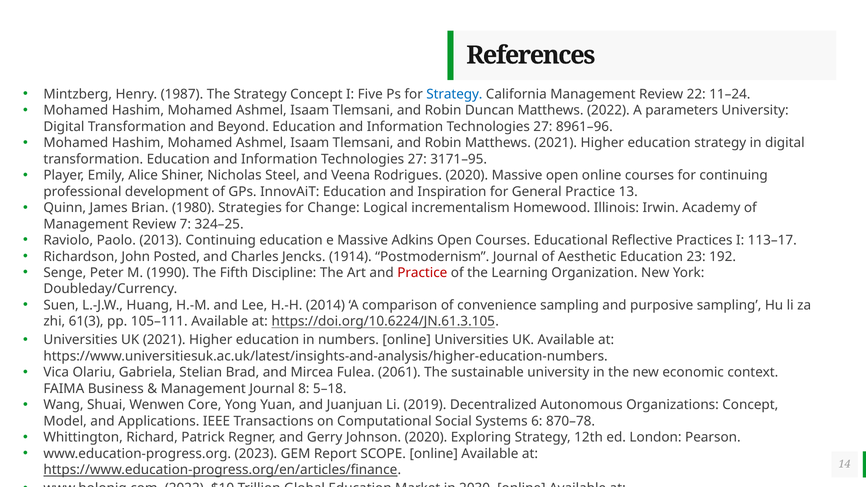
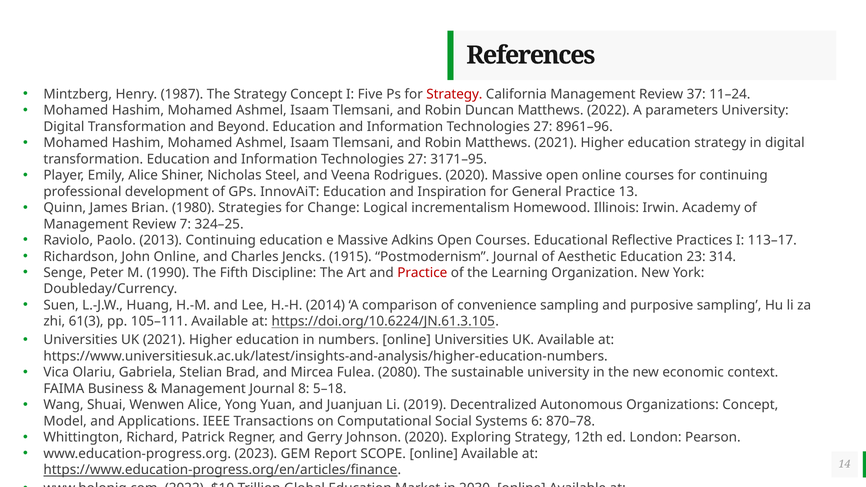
Strategy colour: blue -> red (454, 94)
22: 22 -> 37 (696, 94)
John Posted: Posted -> Online (177, 257)
1914: 1914 -> 1915 (350, 257)
192: 192 -> 314 (723, 257)
2061: 2061 -> 2080 (399, 373)
Wenwen Core: Core -> Alice (205, 405)
